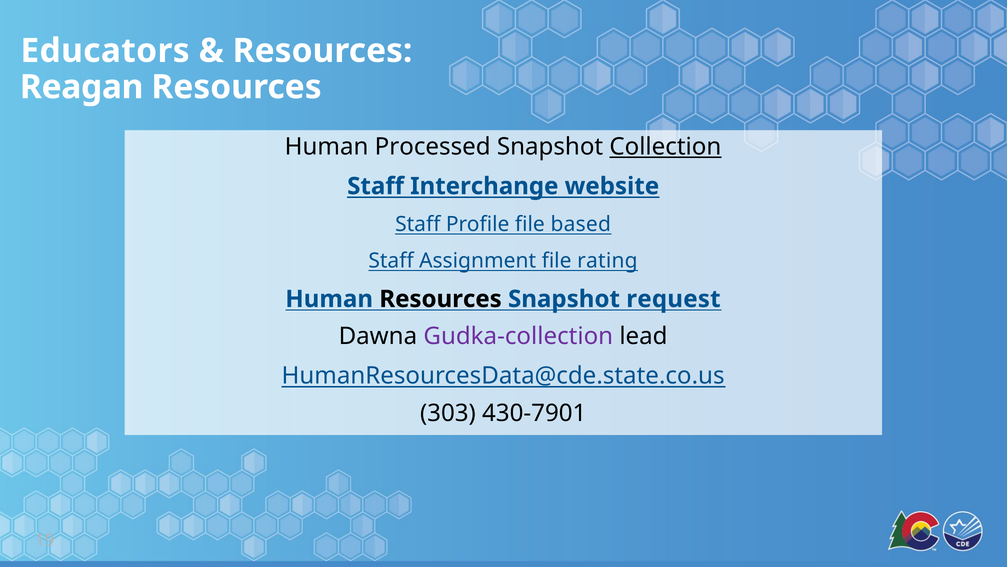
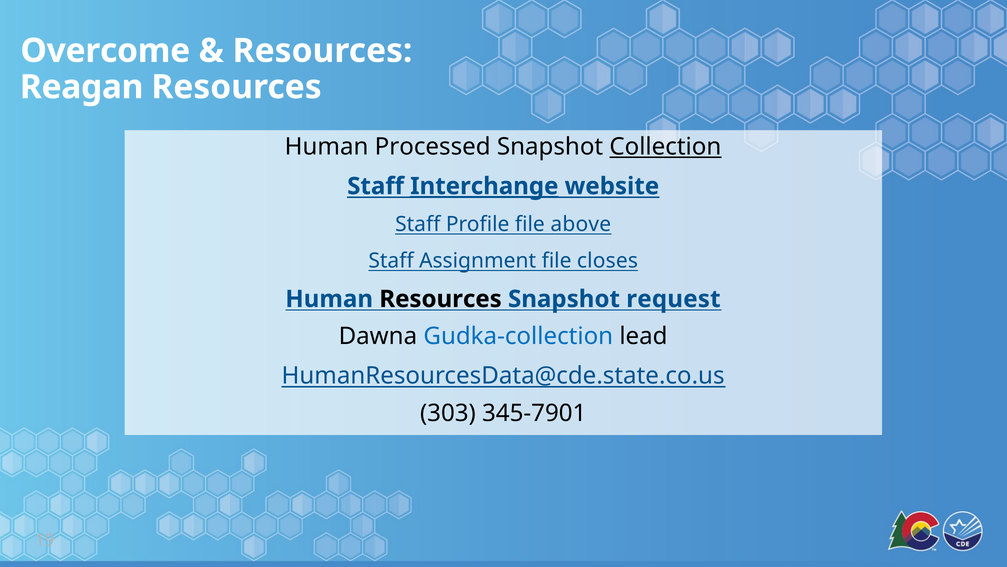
Educators: Educators -> Overcome (105, 51)
Interchange underline: none -> present (484, 186)
based: based -> above (581, 224)
rating: rating -> closes (607, 260)
Gudka-collection colour: purple -> blue (518, 336)
430-7901: 430-7901 -> 345-7901 (534, 413)
